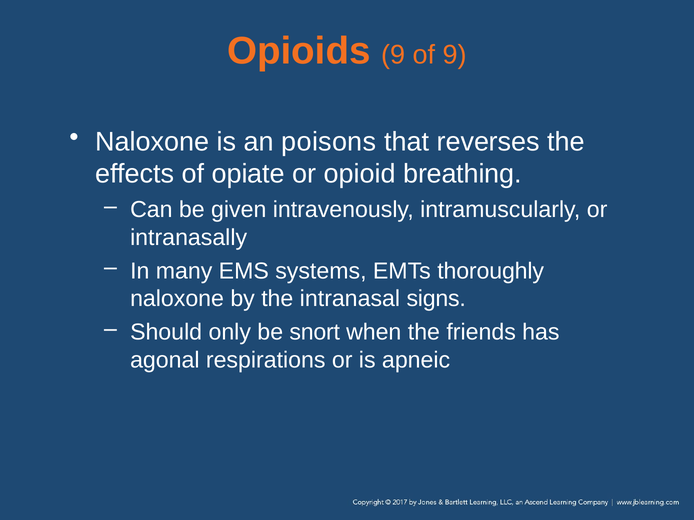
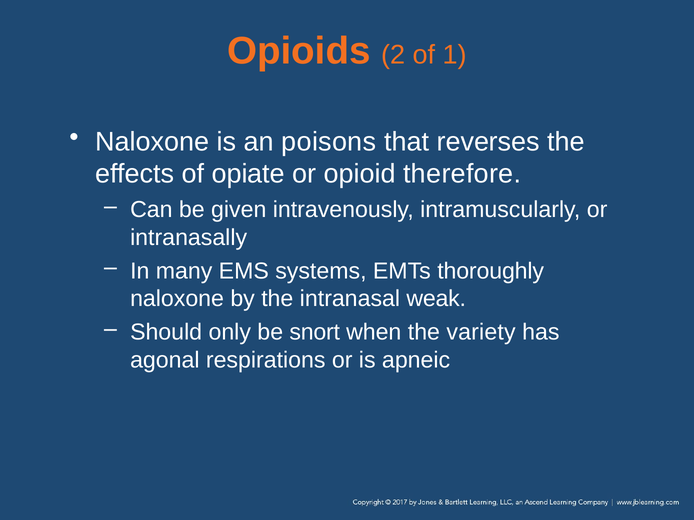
Opioids 9: 9 -> 2 (393, 55)
of 9: 9 -> 1 (455, 55)
breathing: breathing -> therefore (462, 174)
signs: signs -> weak (436, 299)
friends: friends -> variety (481, 333)
